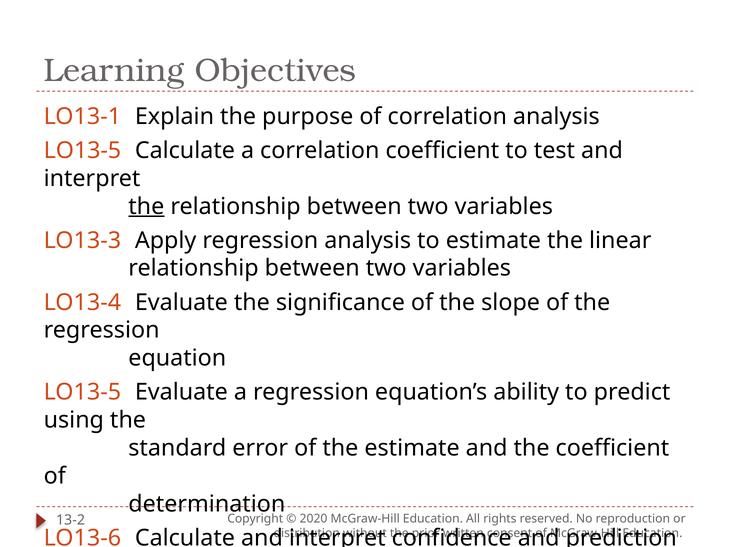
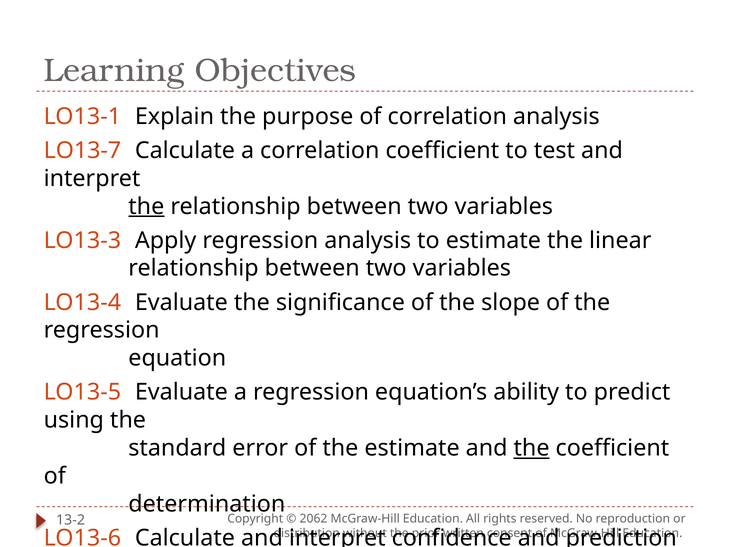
LO13-5: LO13-5 -> LO13-7 (82, 151)
the underline: none -> present (532, 449)
2020: 2020 -> 2062 (314, 519)
